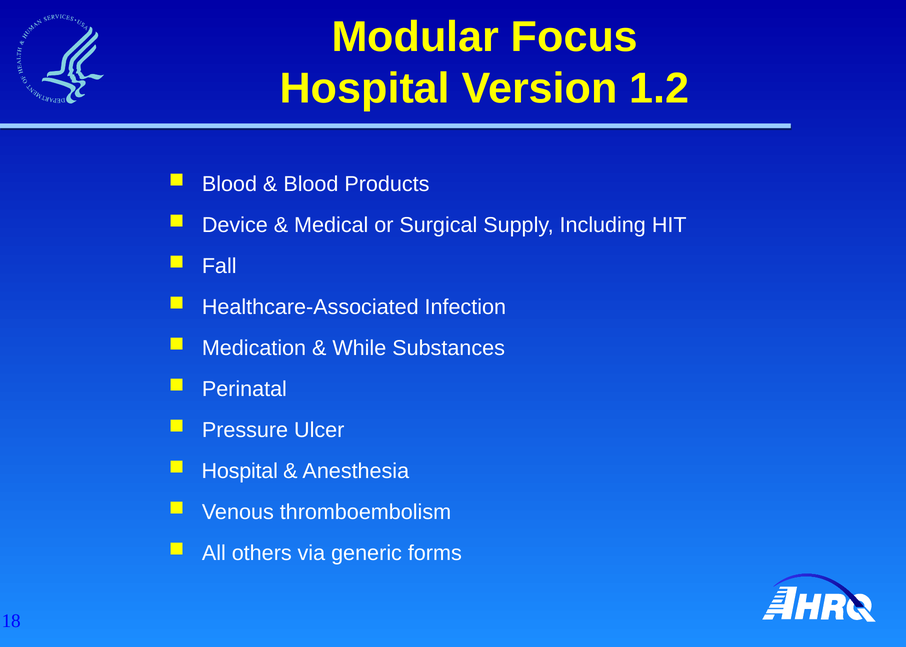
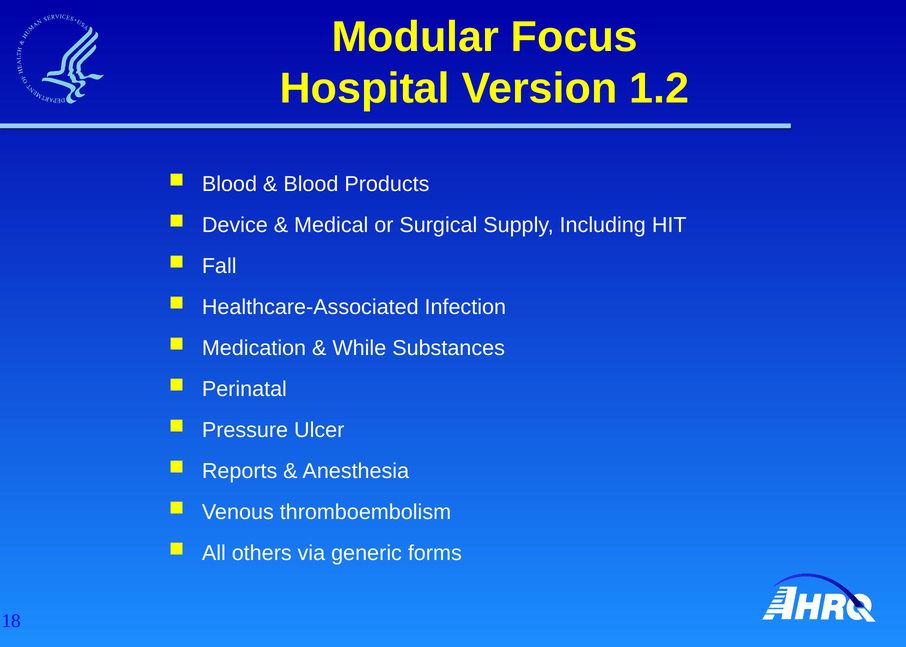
Hospital: Hospital -> Reports (240, 471)
